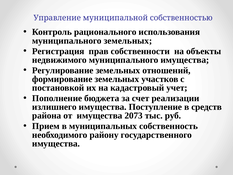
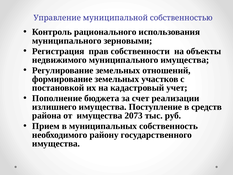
муниципального земельных: земельных -> зерновыми (128, 41)
